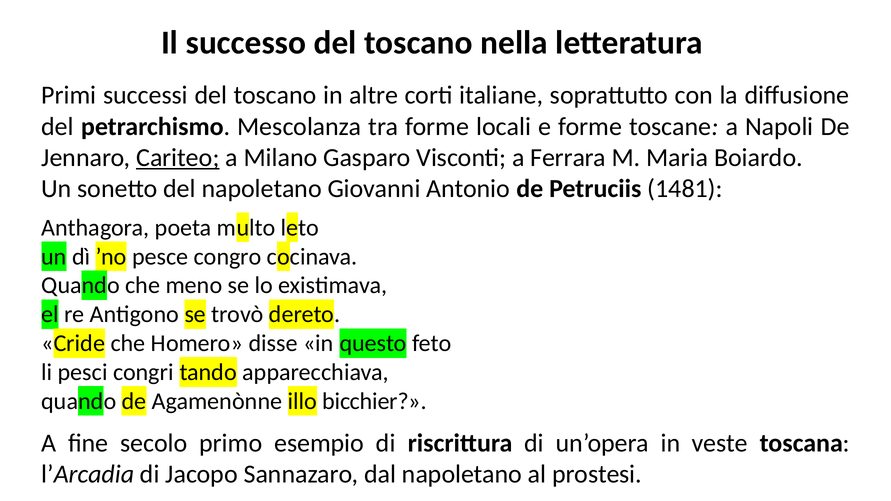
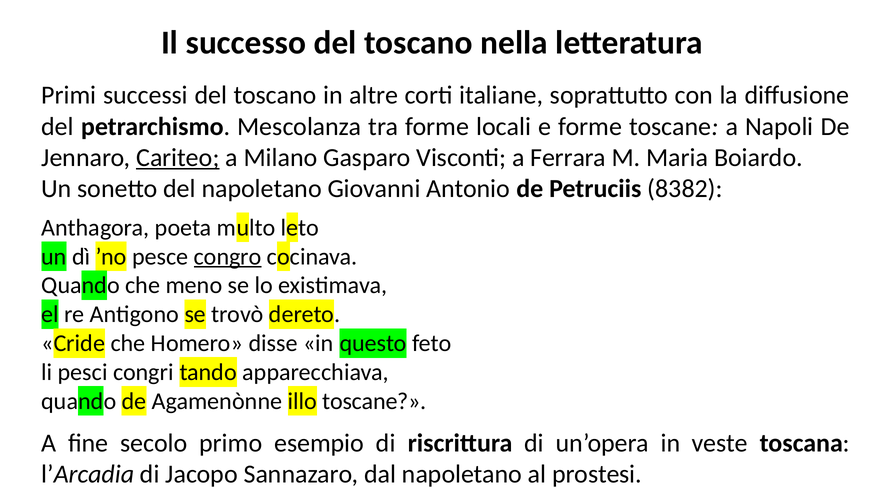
1481: 1481 -> 8382 (685, 189)
congro underline: none -> present (228, 257)
illo bicchier: bicchier -> toscane (374, 401)
